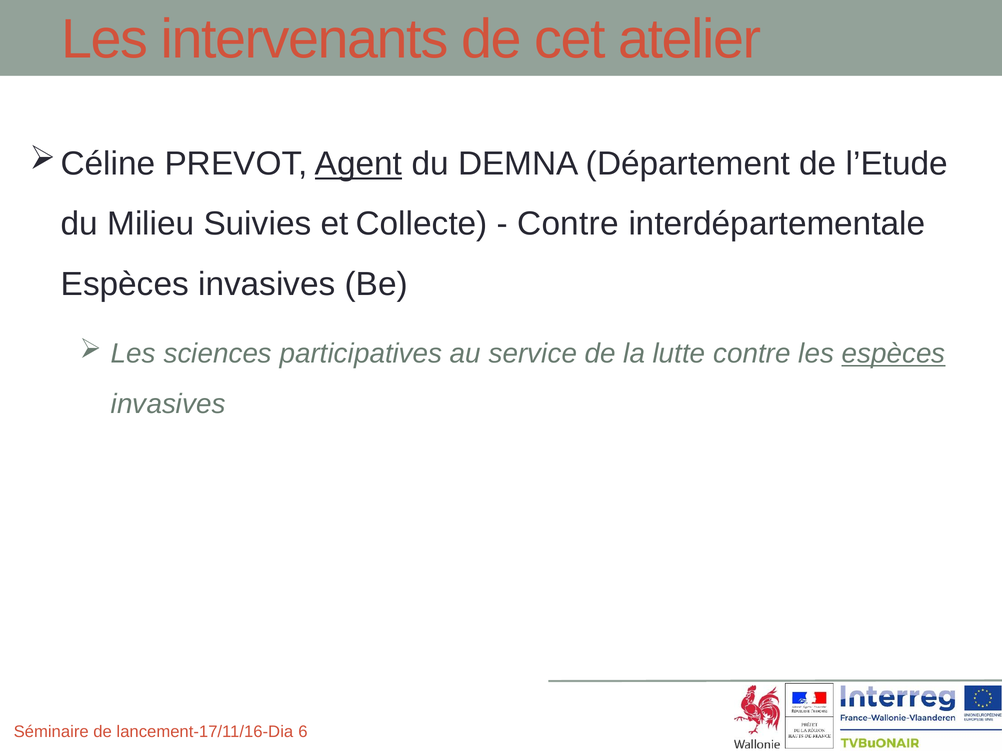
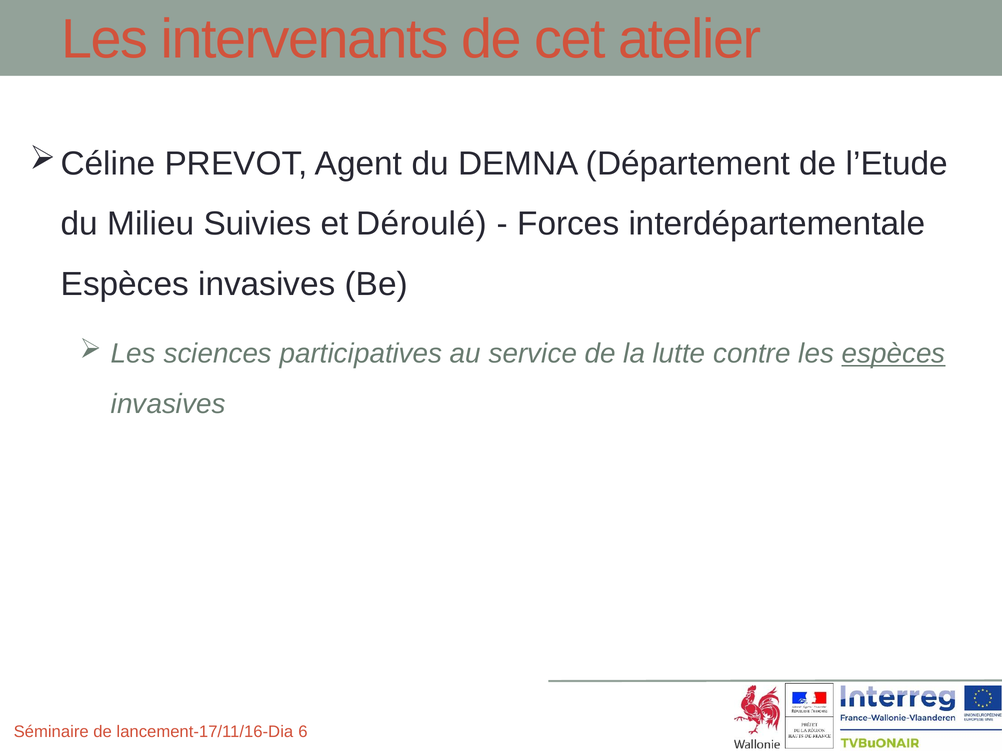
Agent underline: present -> none (359, 164)
Collecte: Collecte -> Déroulé (422, 224)
Contre: Contre -> Forces (568, 224)
